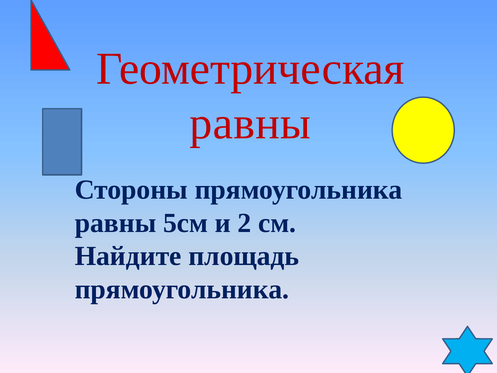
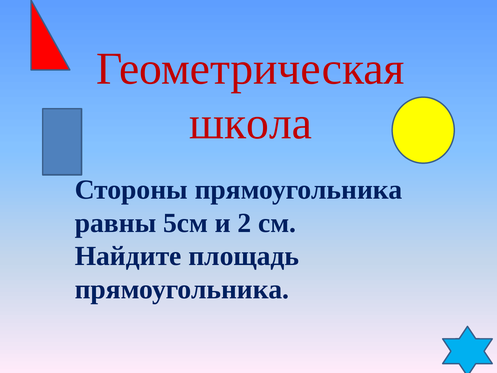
равны: равны -> школа (251, 123)
